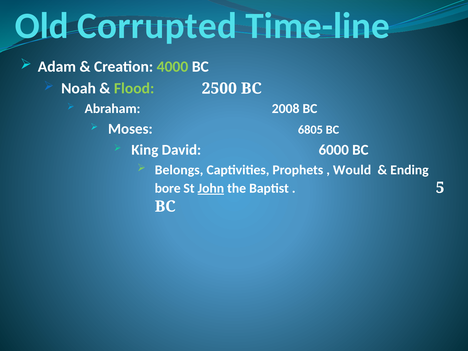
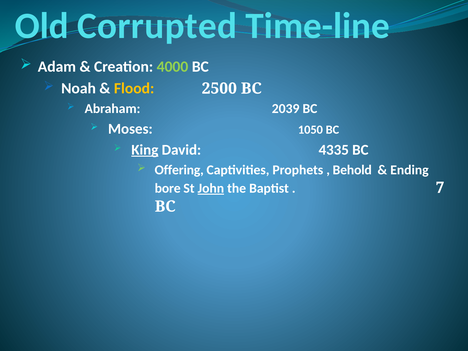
Flood colour: light green -> yellow (134, 88)
2008: 2008 -> 2039 (286, 109)
6805: 6805 -> 1050 (310, 130)
King underline: none -> present (145, 150)
6000: 6000 -> 4335 (334, 150)
Belongs: Belongs -> Offering (179, 170)
Would: Would -> Behold (352, 170)
5: 5 -> 7 (440, 188)
